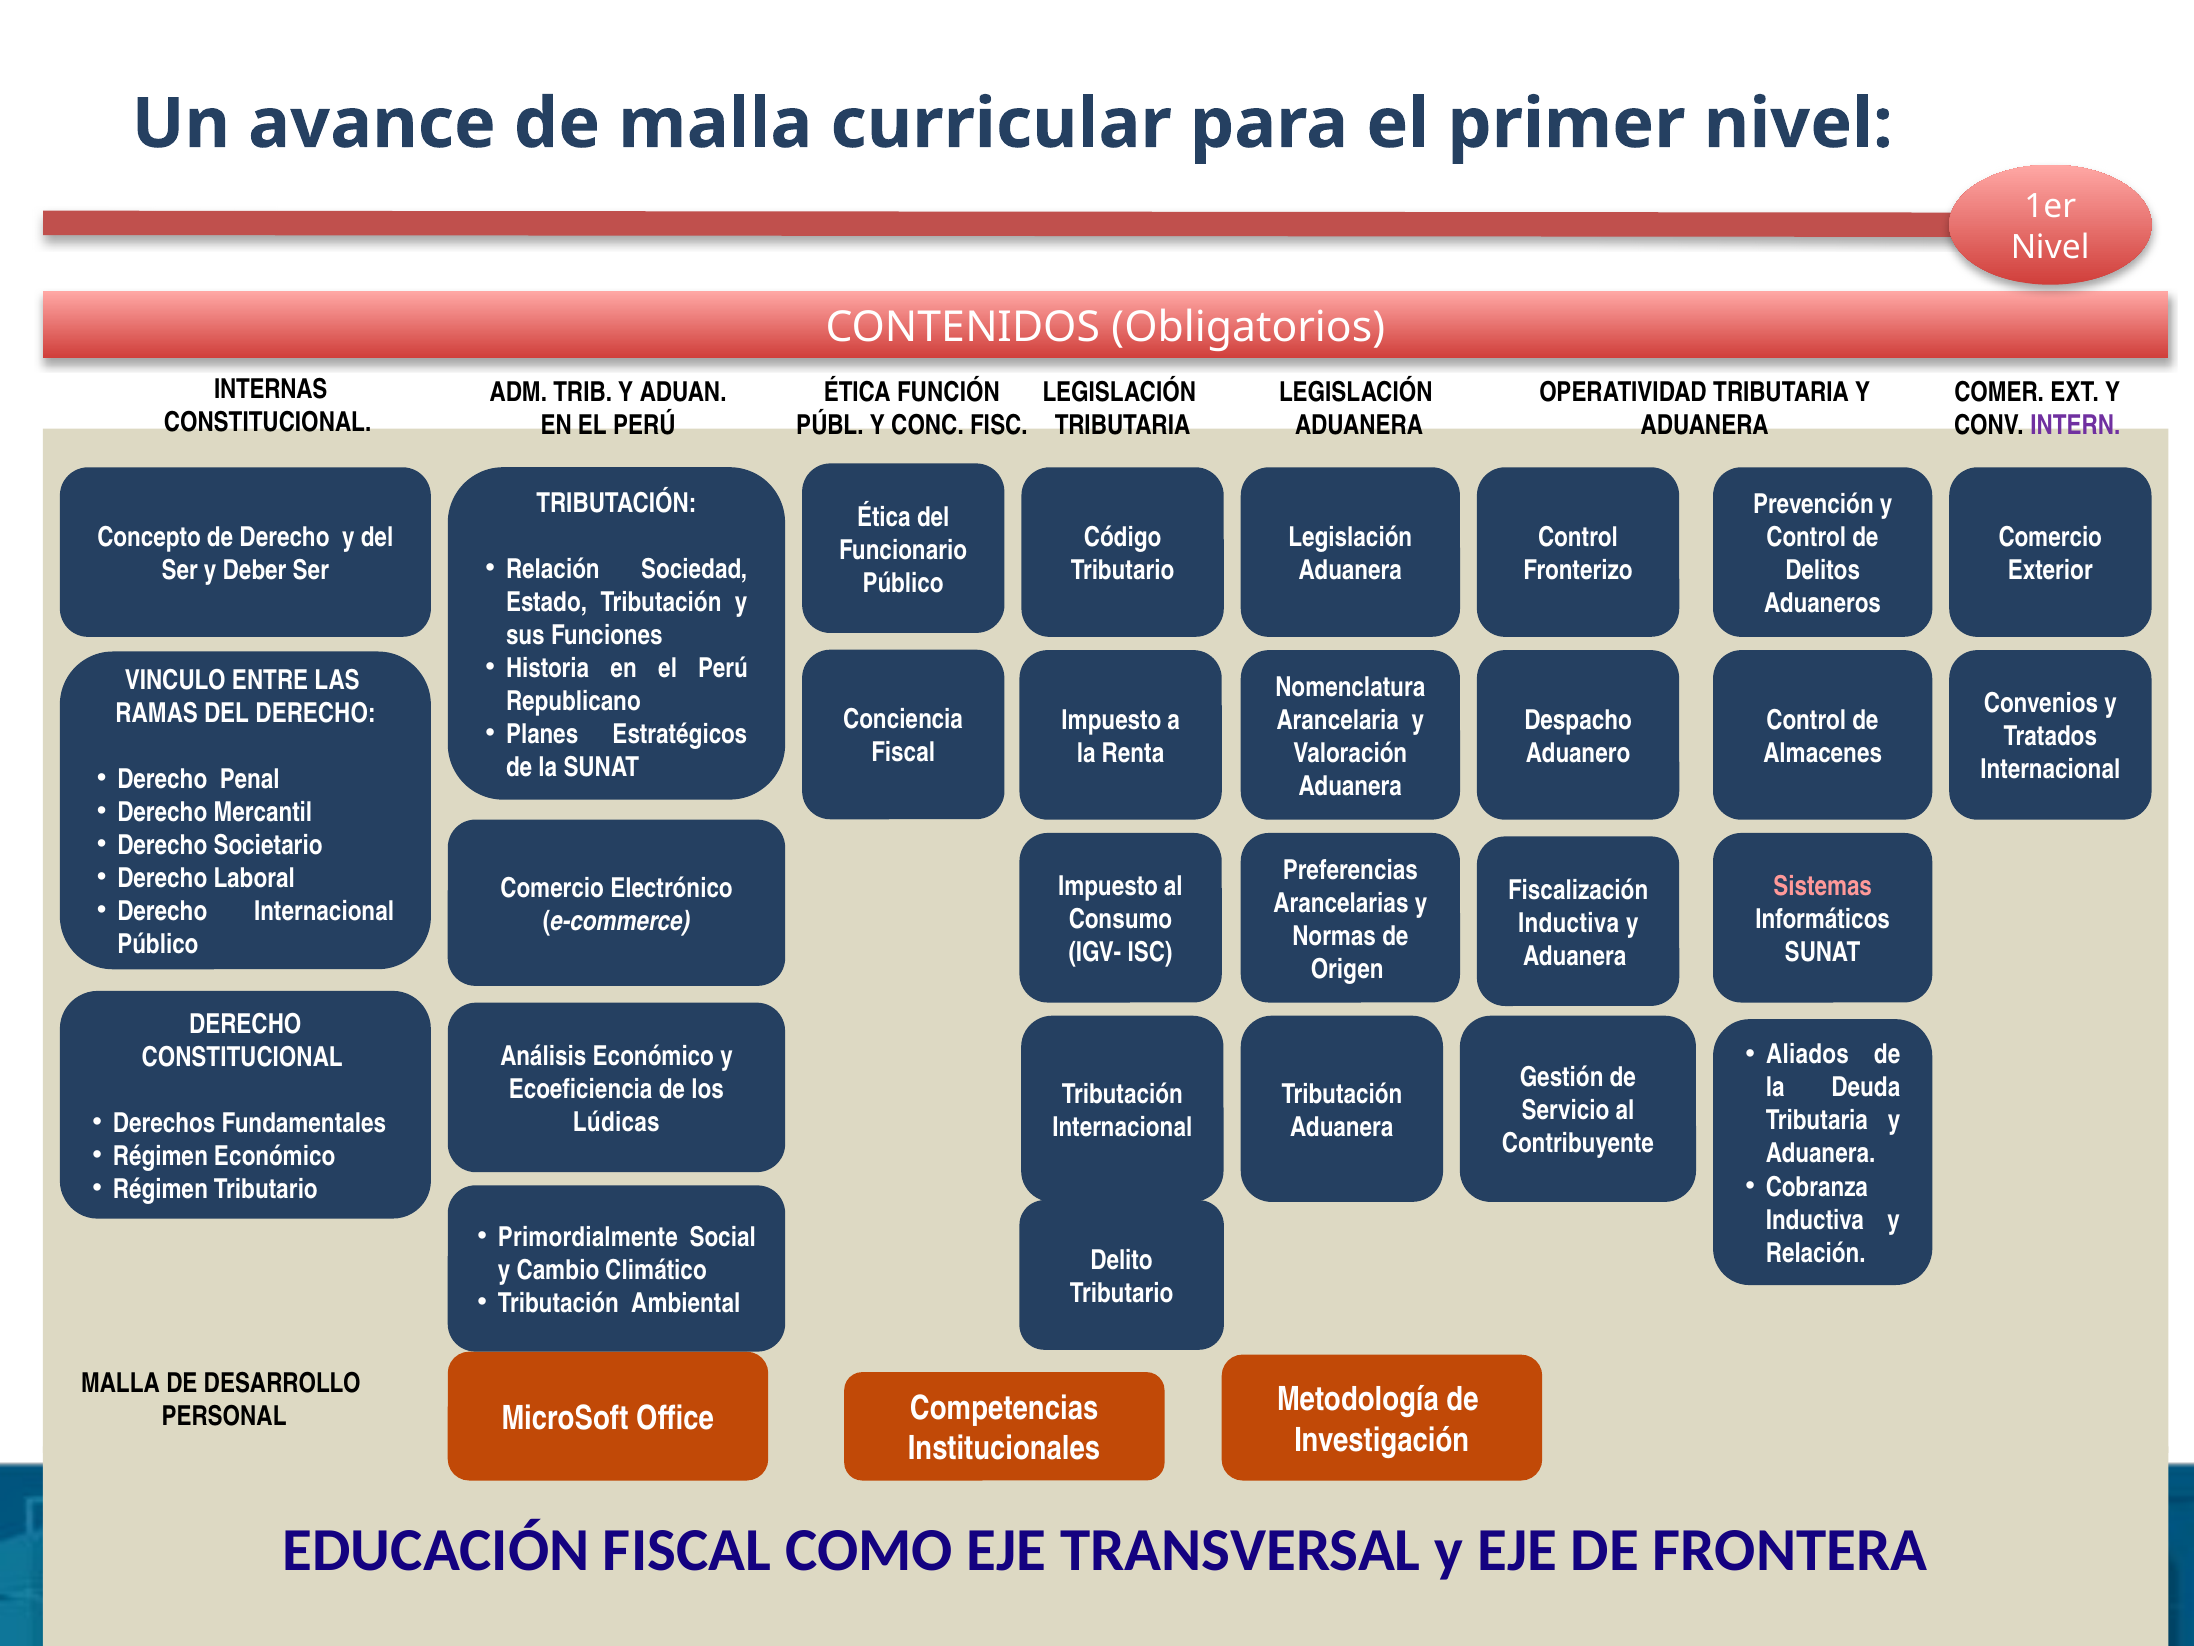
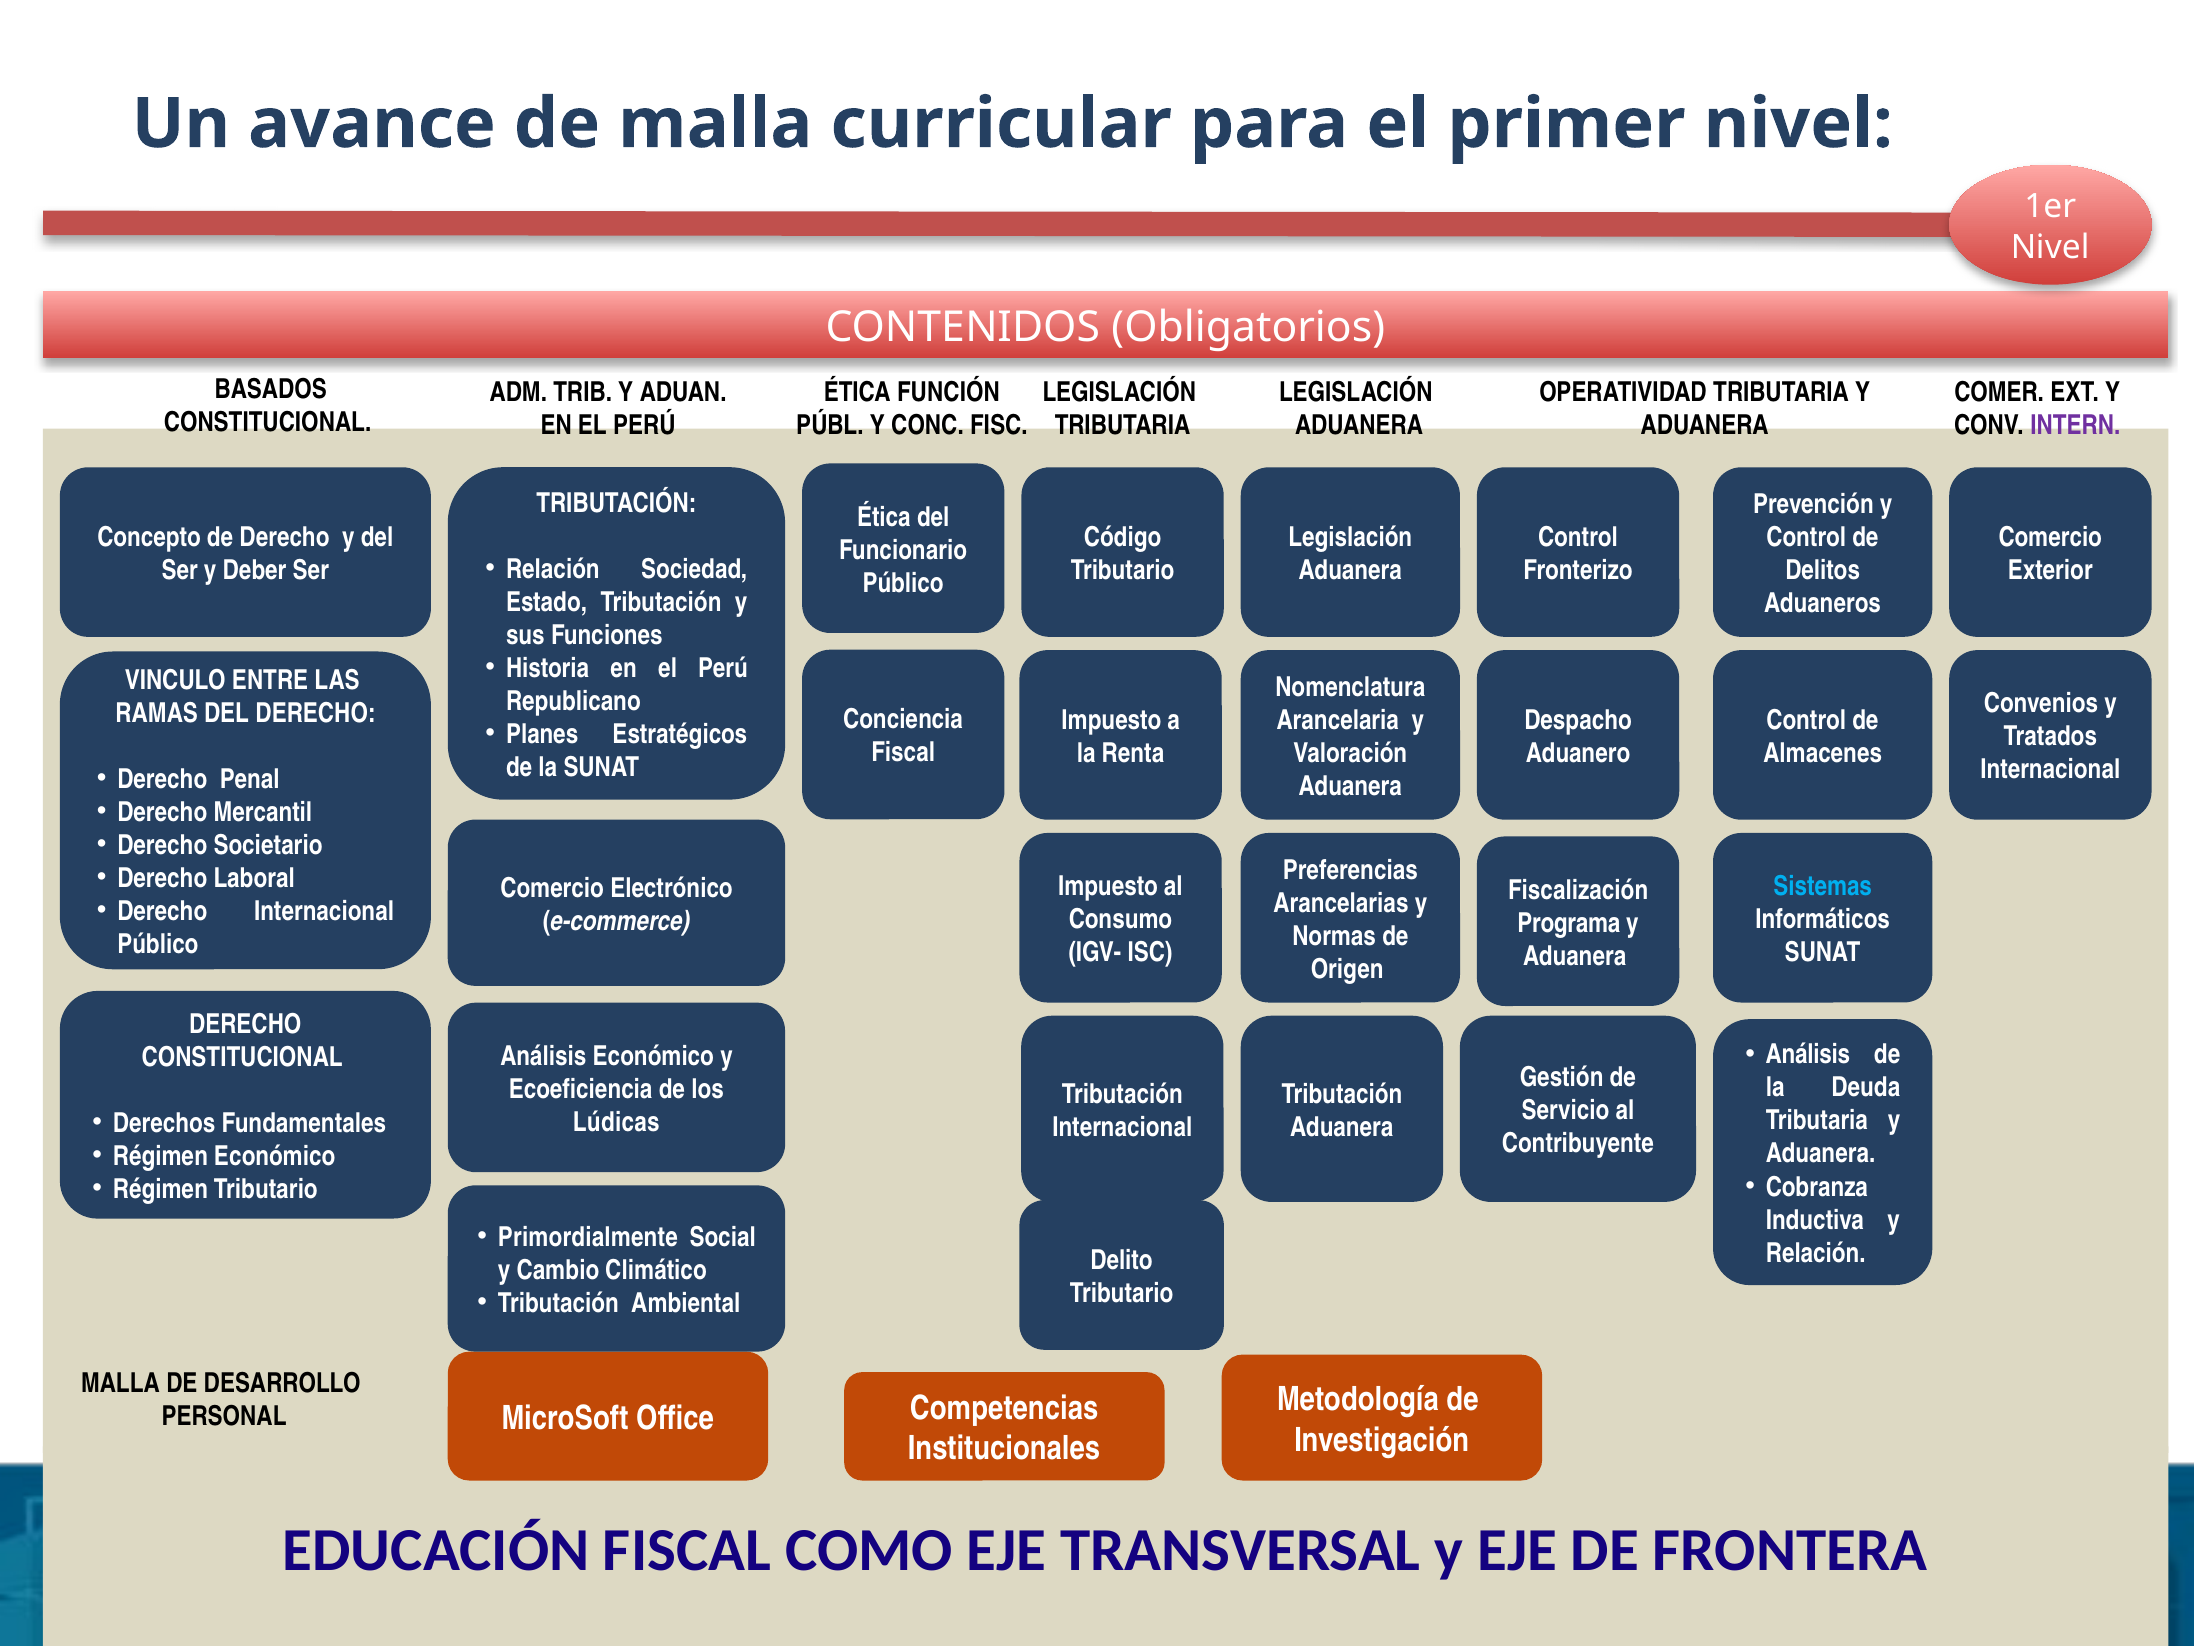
INTERNAS: INTERNAS -> BASADOS (271, 389)
Sistemas colour: pink -> light blue (1823, 886)
Inductiva: Inductiva -> Programa (1569, 923)
Aliados: Aliados -> Análisis (1808, 1055)
